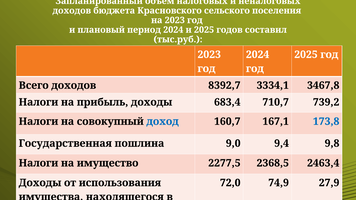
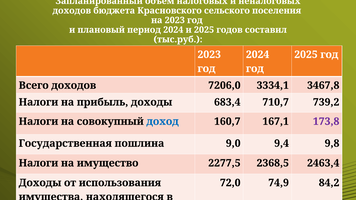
8392,7: 8392,7 -> 7206,0 (224, 86)
173,8 colour: blue -> purple (326, 122)
27,9: 27,9 -> 84,2 (329, 183)
